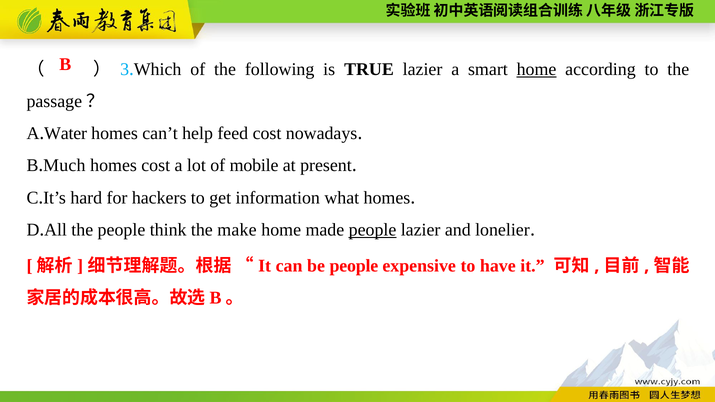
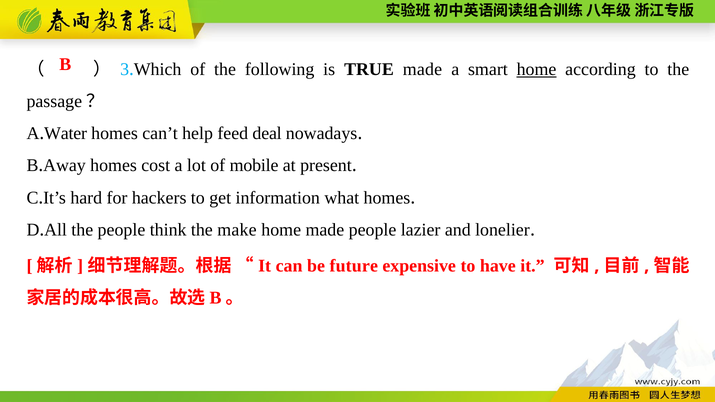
TRUE lazier: lazier -> made (422, 69)
feed cost: cost -> deal (267, 134)
Much: Much -> Away (64, 166)
people underline: present -> none (373, 230)
be people: people -> future (354, 266)
